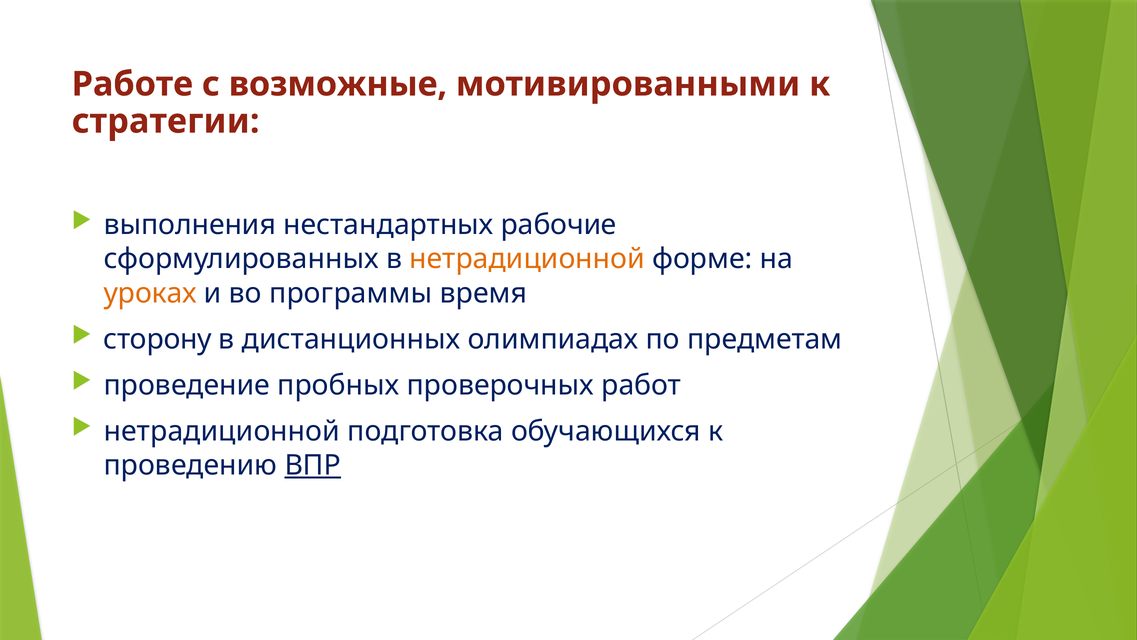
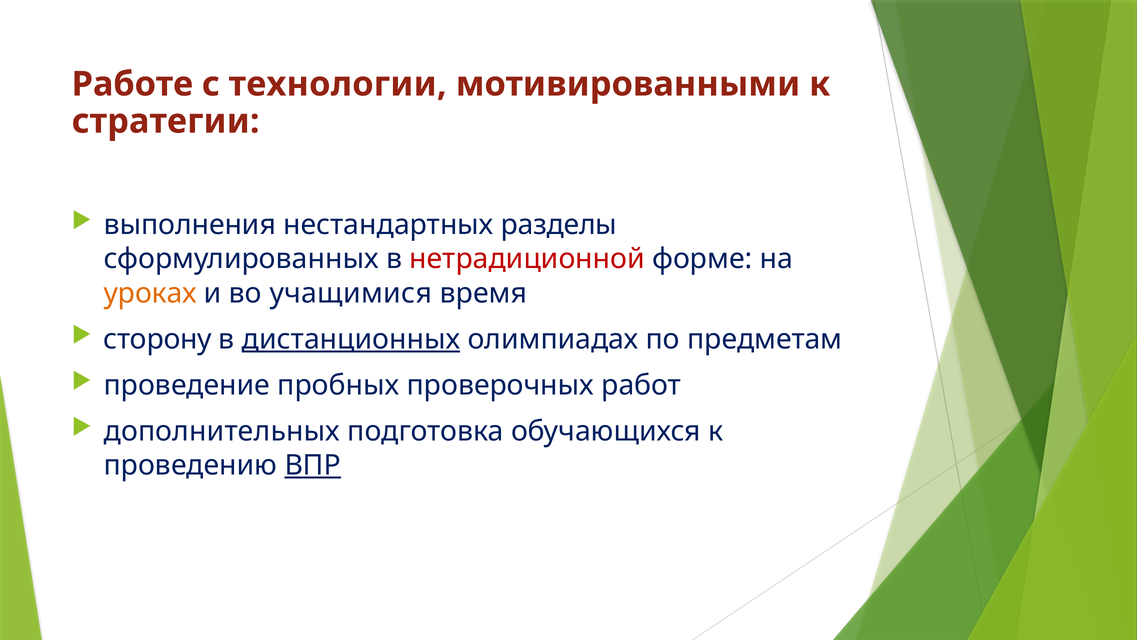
возможные: возможные -> технологии (338, 84)
рабочие: рабочие -> разделы (559, 225)
нетрадиционной colour: orange -> red (527, 259)
программы: программы -> учащимися (351, 293)
дистанционных underline: none -> present (351, 339)
нетрадиционной: нетрадиционной -> дополнительных (222, 431)
